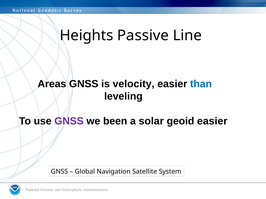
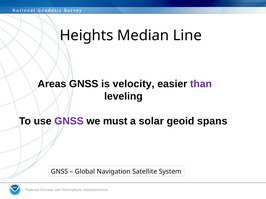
Passive: Passive -> Median (143, 36)
than colour: blue -> purple (201, 84)
been: been -> must (115, 121)
geoid easier: easier -> spans (212, 121)
